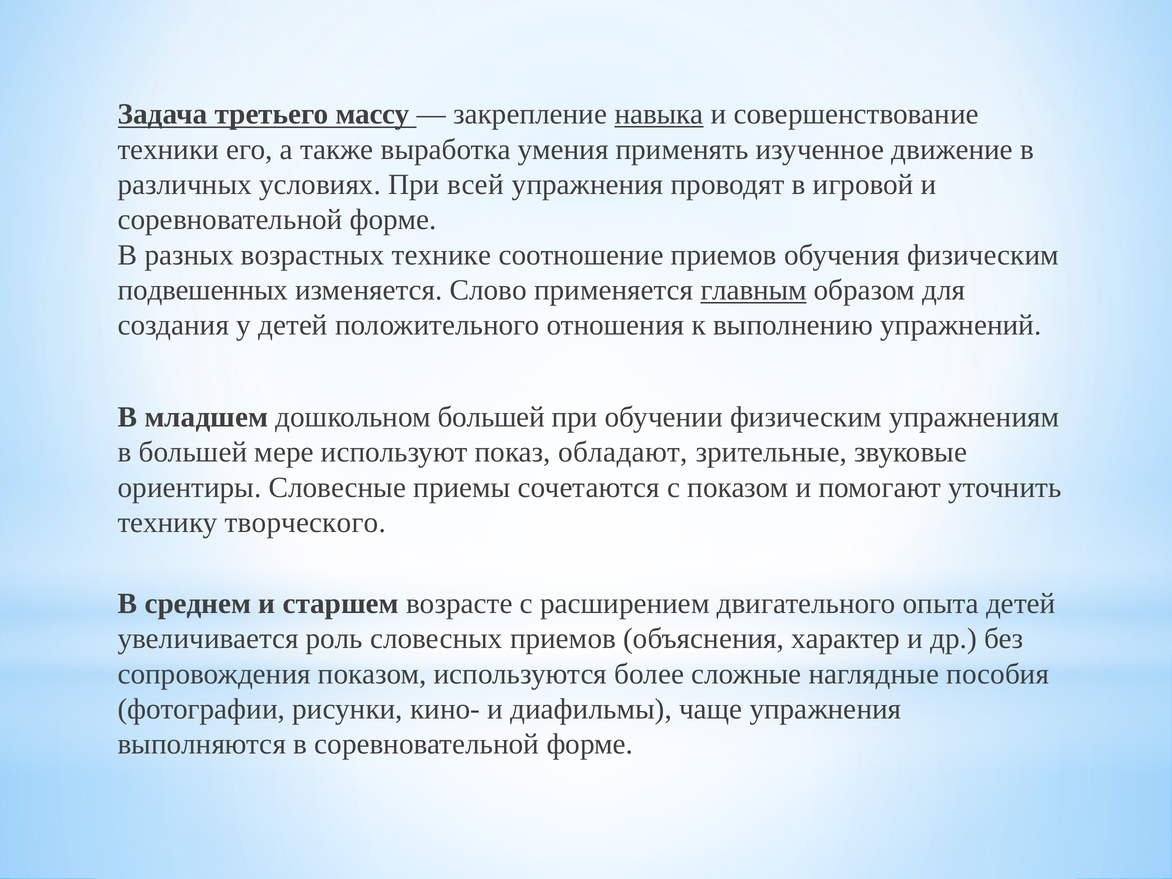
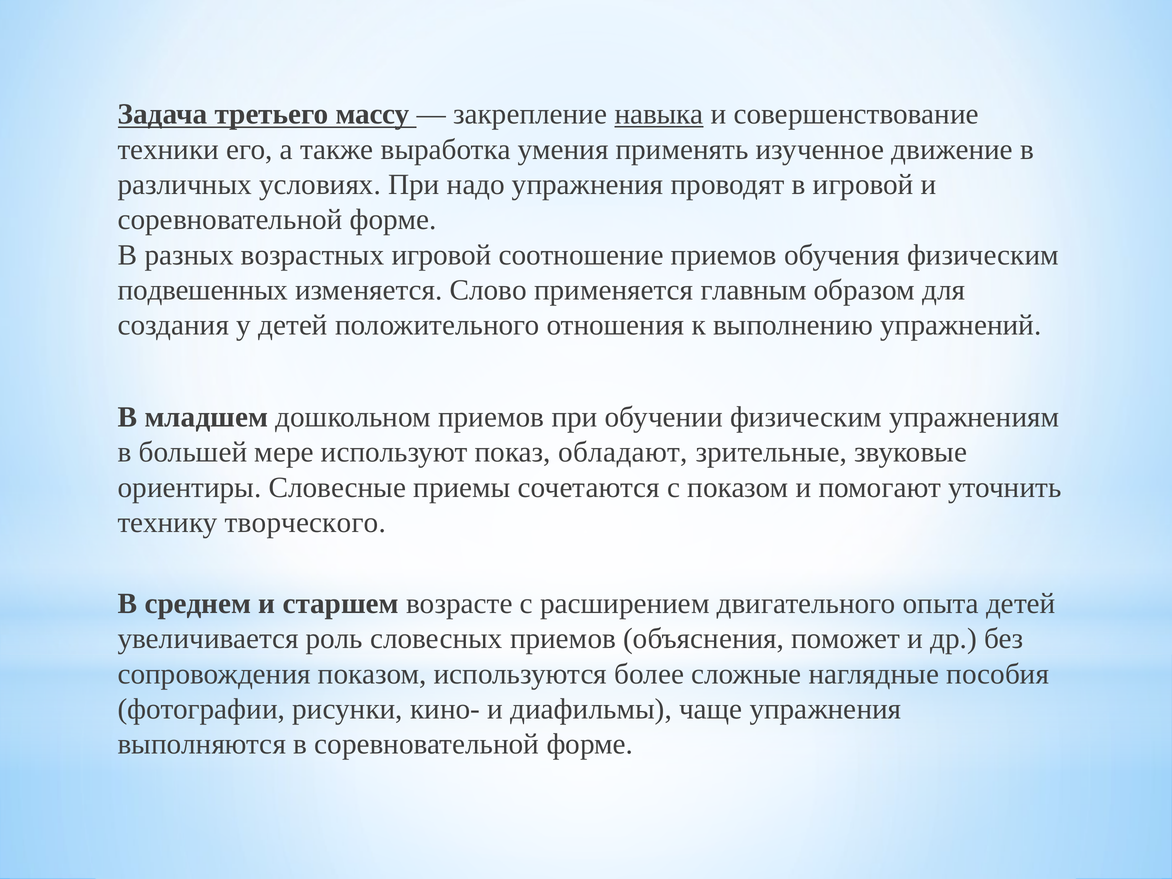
всей: всей -> надо (476, 185)
возрастных технике: технике -> игровой (442, 255)
главным underline: present -> none (754, 290)
дошкольном большей: большей -> приемов (491, 417)
характер: характер -> поможет (846, 639)
